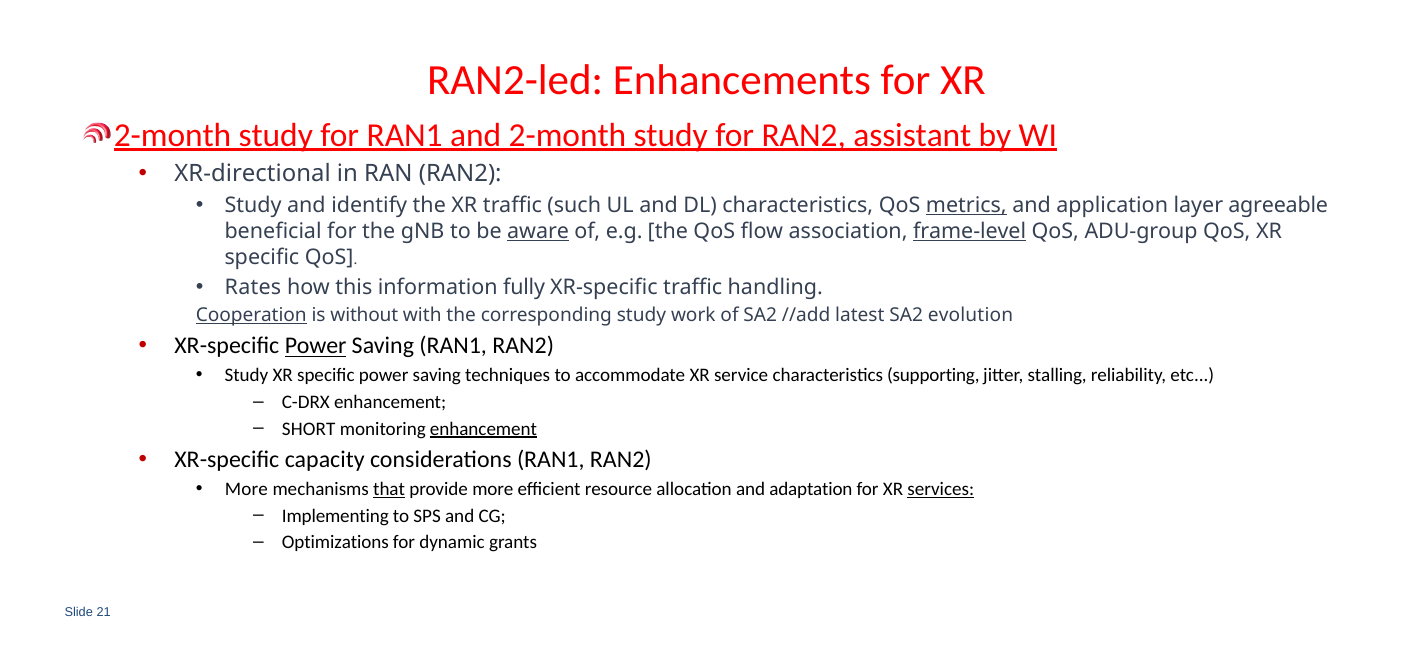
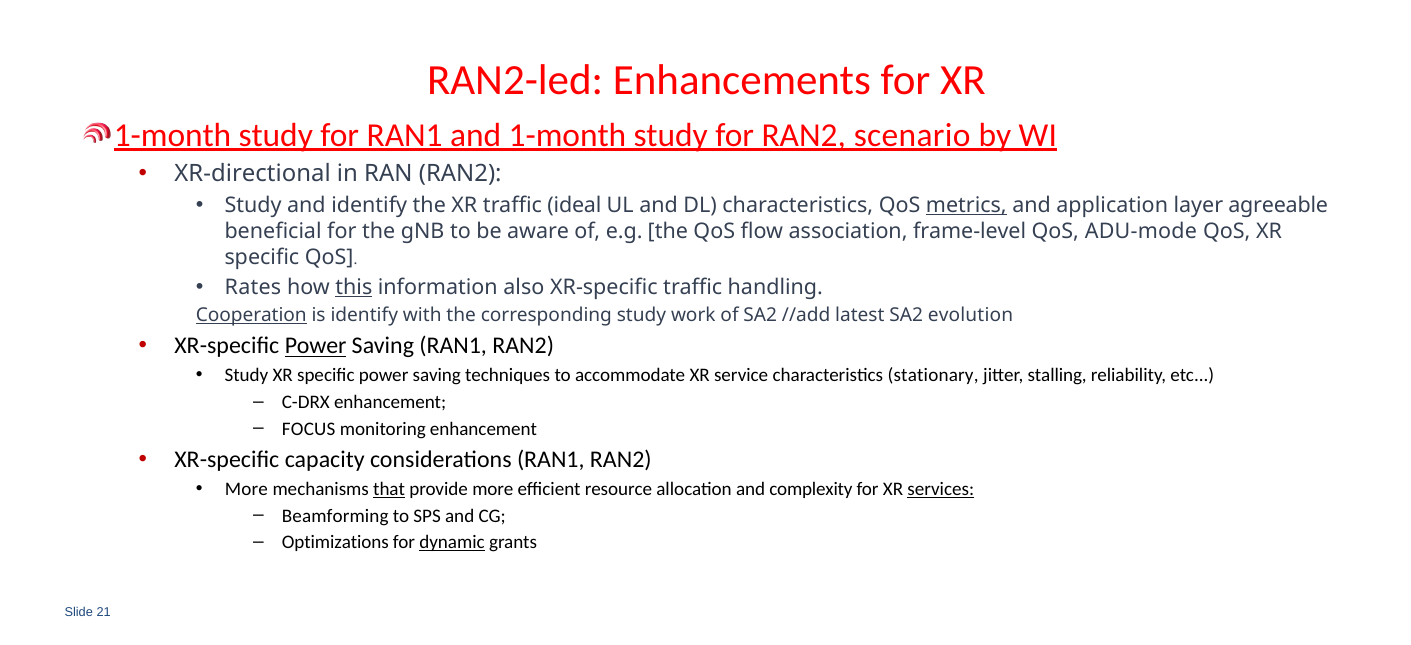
2-month: 2-month -> 1-month (173, 136)
and 2-month: 2-month -> 1-month (567, 136)
assistant: assistant -> scenario (912, 136)
such: such -> ideal (574, 205)
aware underline: present -> none (538, 231)
frame-level underline: present -> none (970, 231)
ADU-group: ADU-group -> ADU-mode (1141, 231)
this underline: none -> present (354, 287)
fully: fully -> also (524, 287)
is without: without -> identify (364, 315)
supporting: supporting -> stationary (933, 375)
SHORT: SHORT -> FOCUS (309, 429)
enhancement underline: present -> none (483, 429)
adaptation: adaptation -> complexity (811, 489)
Implementing: Implementing -> Beamforming (335, 516)
dynamic underline: none -> present (452, 543)
